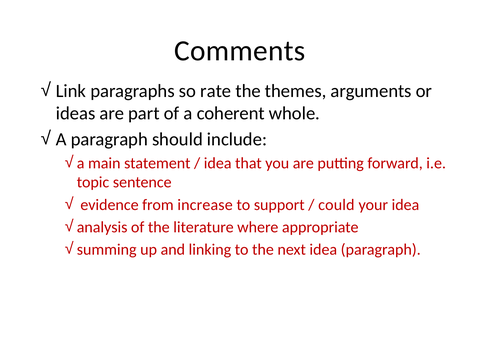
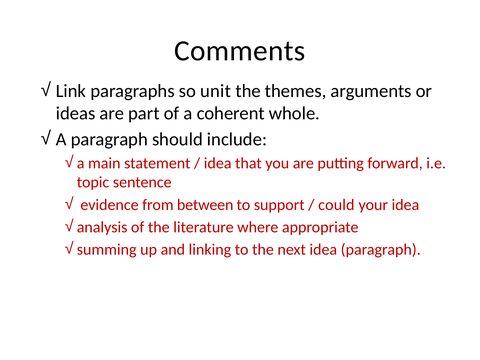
rate: rate -> unit (216, 91)
increase: increase -> between (205, 205)
